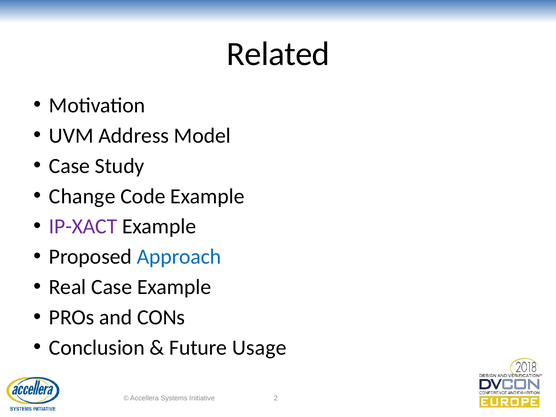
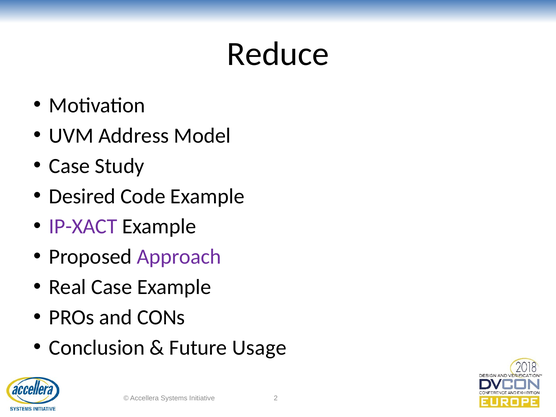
Related: Related -> Reduce (278, 54)
Change: Change -> Desired (82, 196)
Approach colour: blue -> purple (179, 257)
